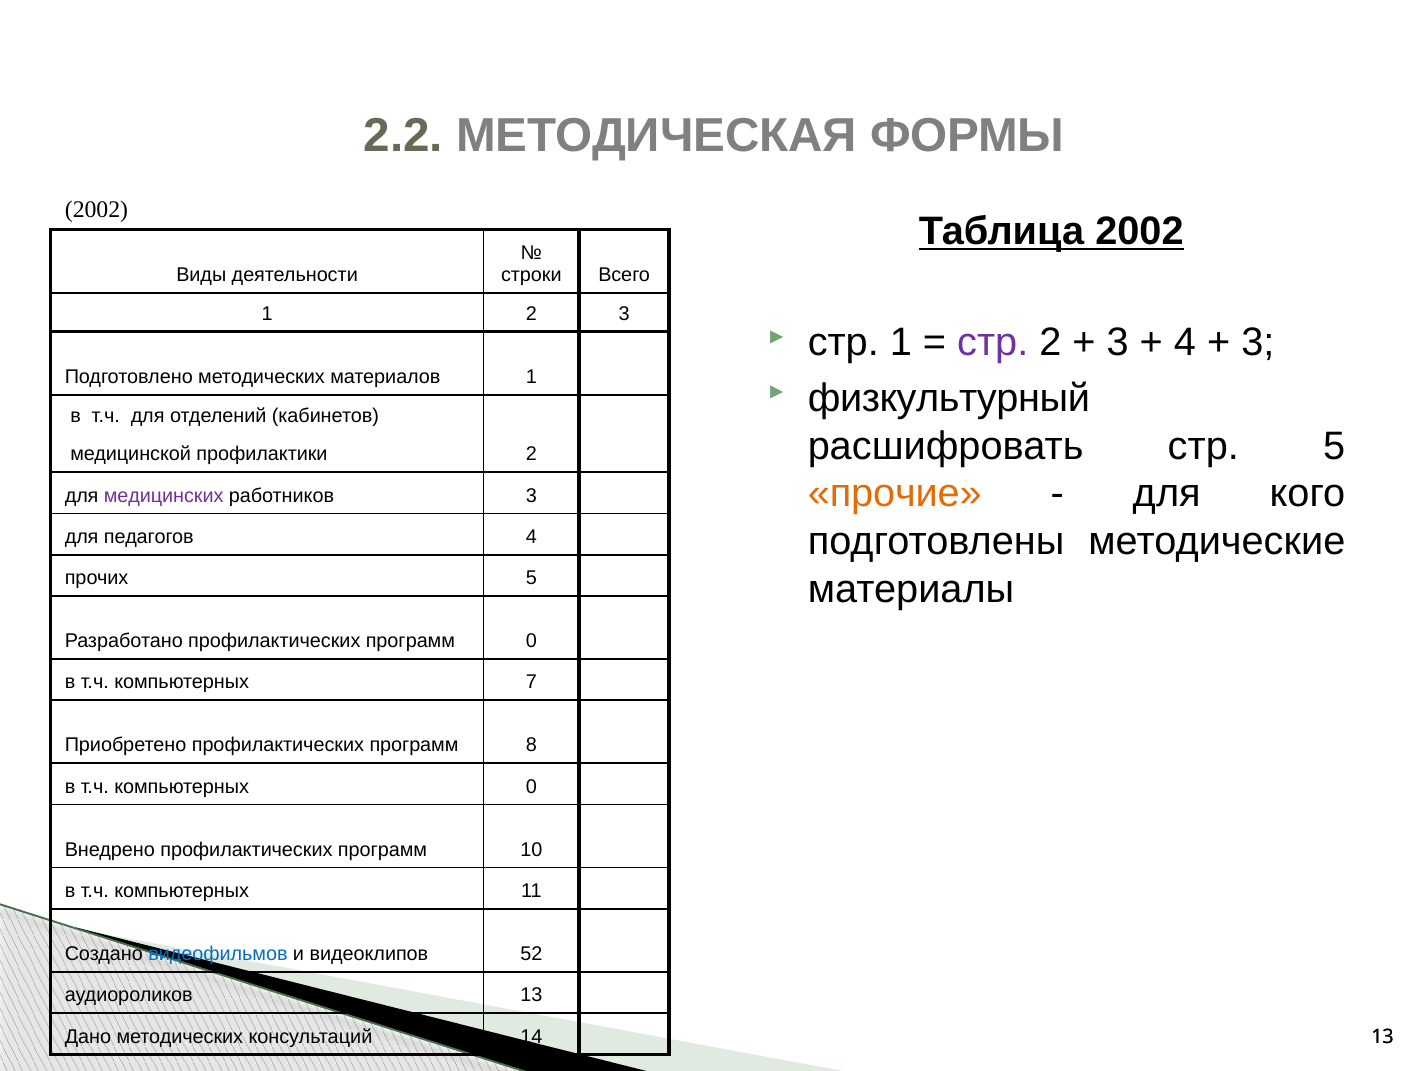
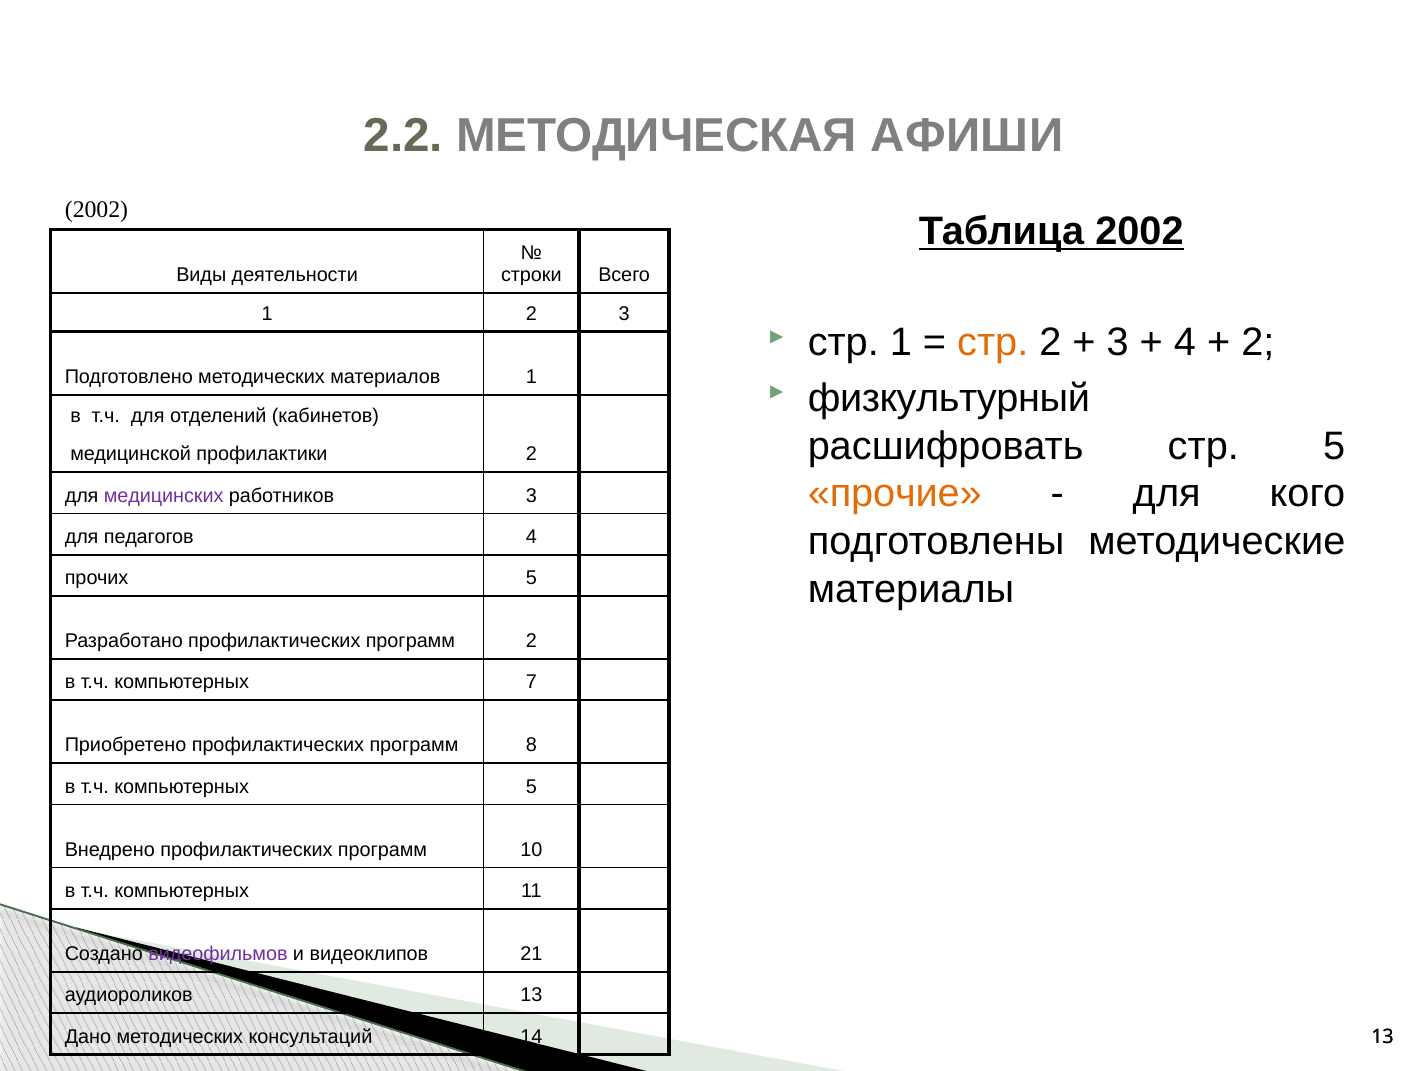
ФОРМЫ: ФОРМЫ -> АФИШИ (967, 135)
стр colour: purple -> orange (993, 343)
3: 3 -> 2 (1258, 343)
программ 0: 0 -> 2 (531, 641)
компьютерных 0: 0 -> 5 (531, 786)
видеофильмов colour: blue -> purple (218, 954)
52: 52 -> 21 (531, 954)
